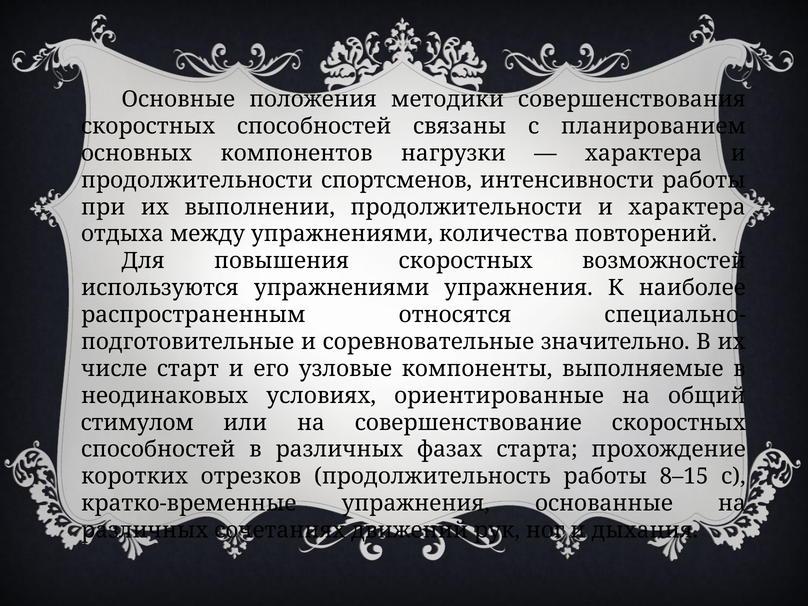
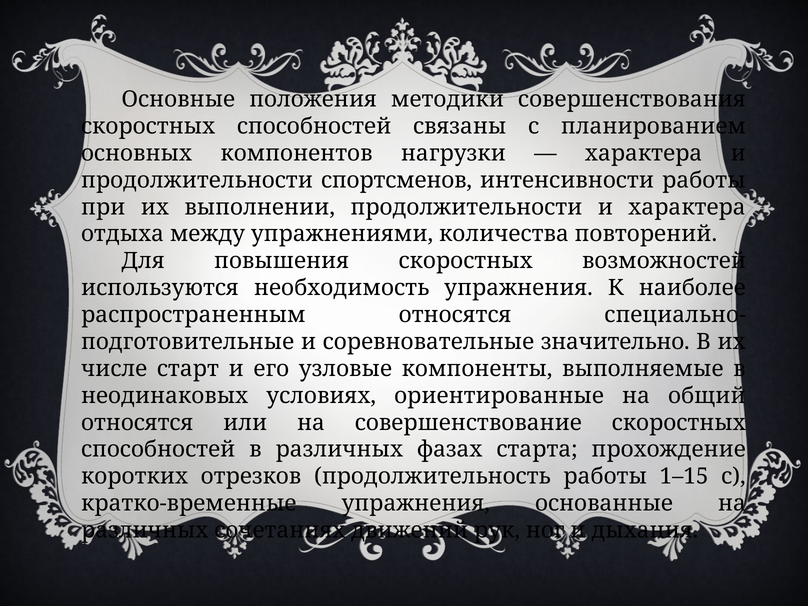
используются упражнениями: упражнениями -> необходимость (342, 288)
стимулом: стимулом -> относятся (137, 423)
8–15: 8–15 -> 1–15 (684, 477)
